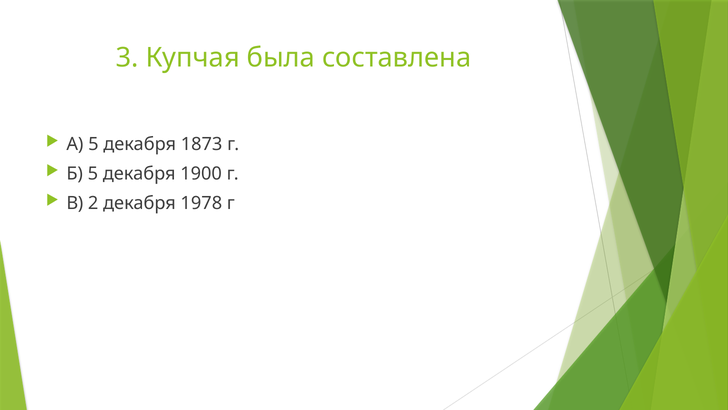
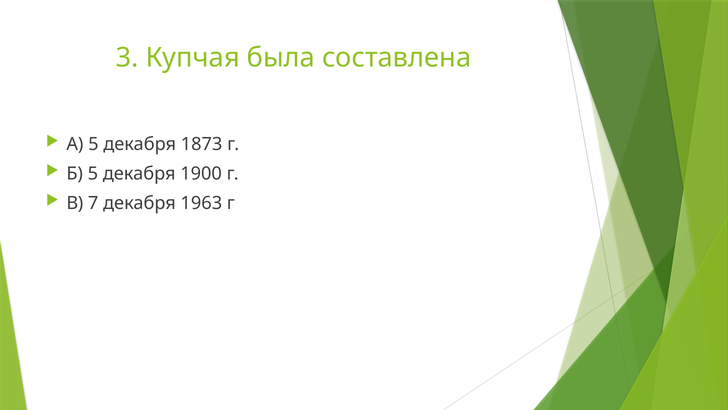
2: 2 -> 7 (93, 203)
1978: 1978 -> 1963 (201, 203)
